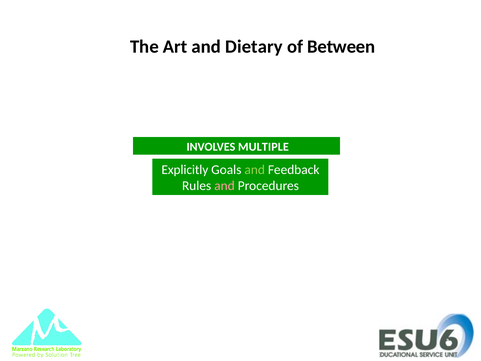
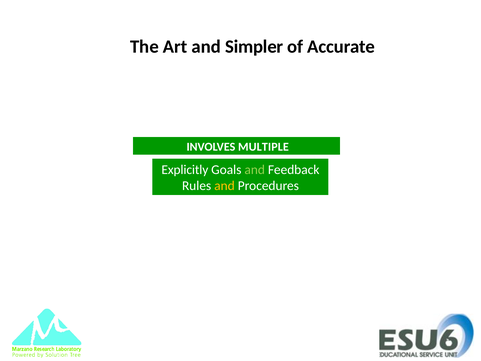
Dietary: Dietary -> Simpler (254, 47)
Between: Between -> Accurate (341, 47)
and colour: pink -> yellow (224, 186)
